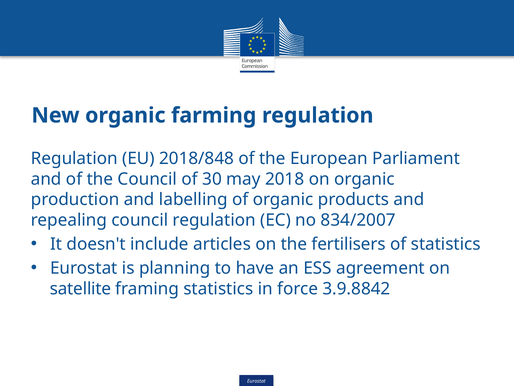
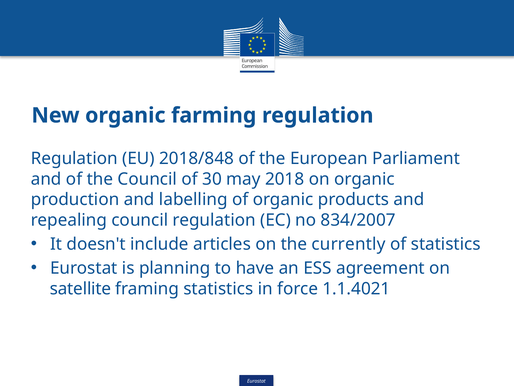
fertilisers: fertilisers -> currently (349, 244)
3.9.8842: 3.9.8842 -> 1.1.4021 (356, 288)
